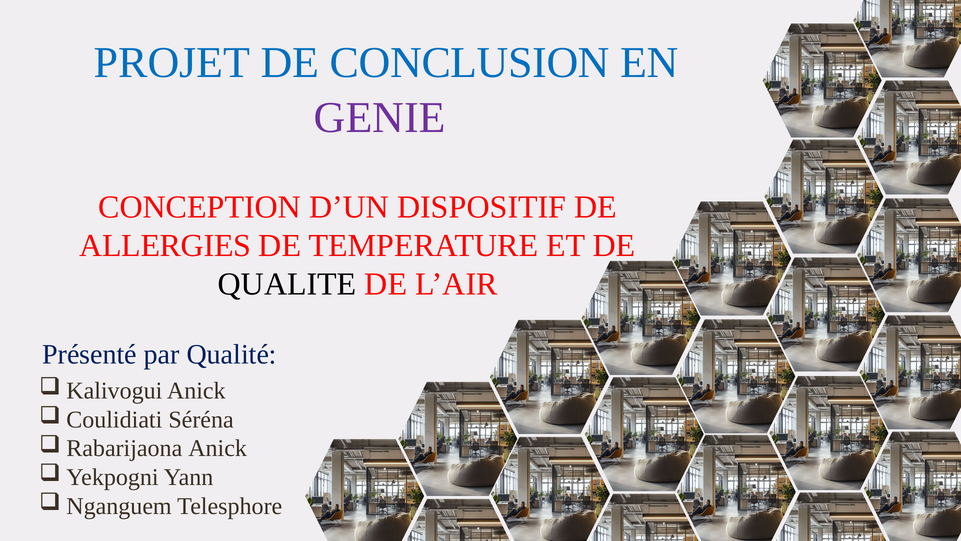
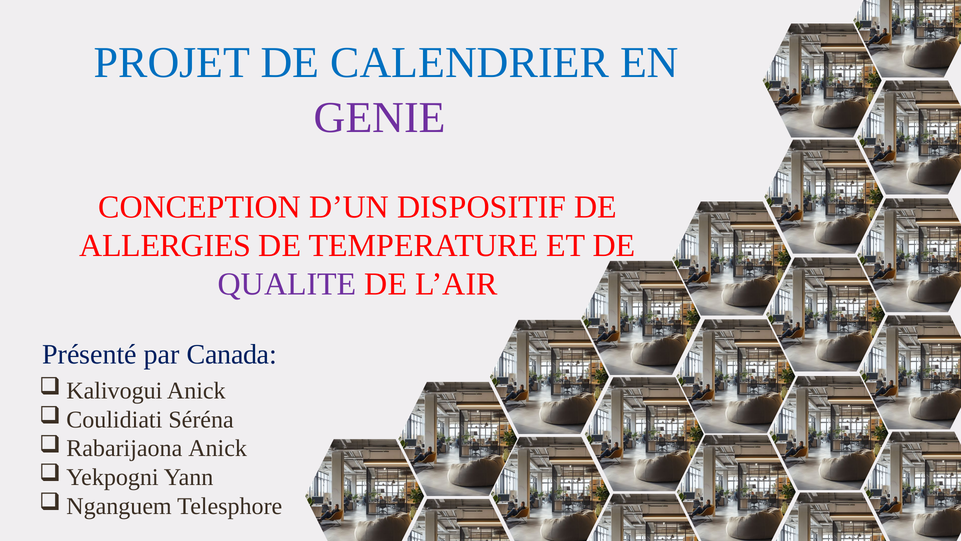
CONCLUSION: CONCLUSION -> CALENDRIER (470, 63)
QUALITE colour: black -> purple (287, 284)
Qualité: Qualité -> Canada (232, 354)
